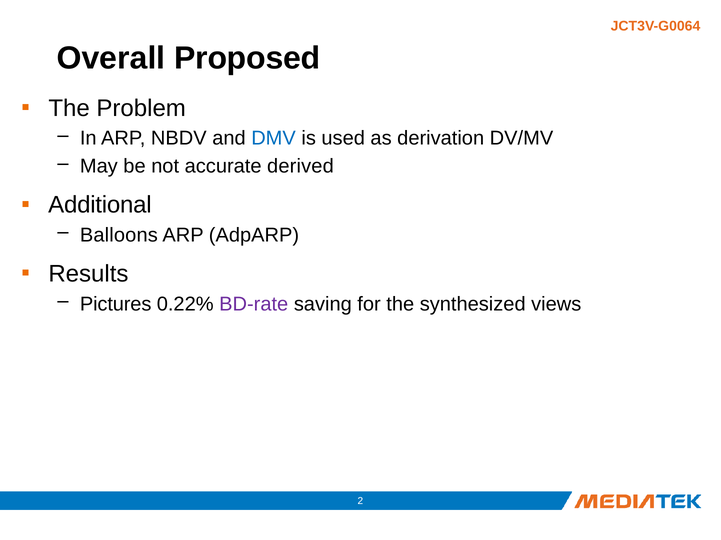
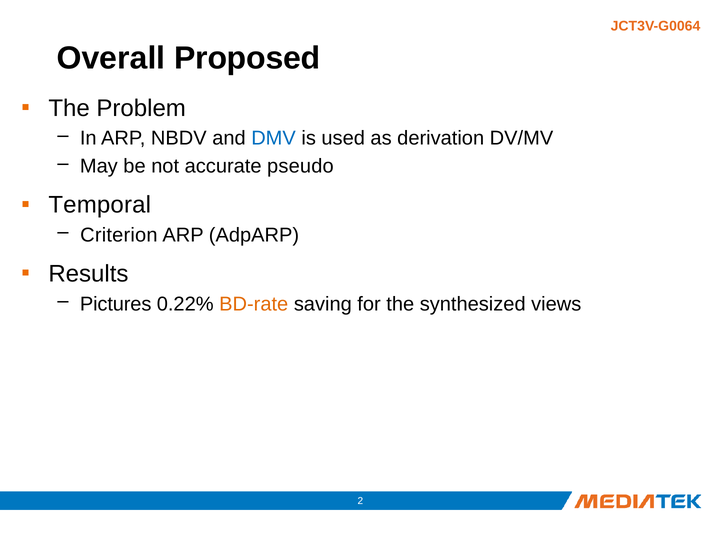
derived: derived -> pseudo (300, 167)
Additional: Additional -> Temporal (100, 205)
Balloons: Balloons -> Criterion (119, 235)
BD-rate colour: purple -> orange (254, 304)
